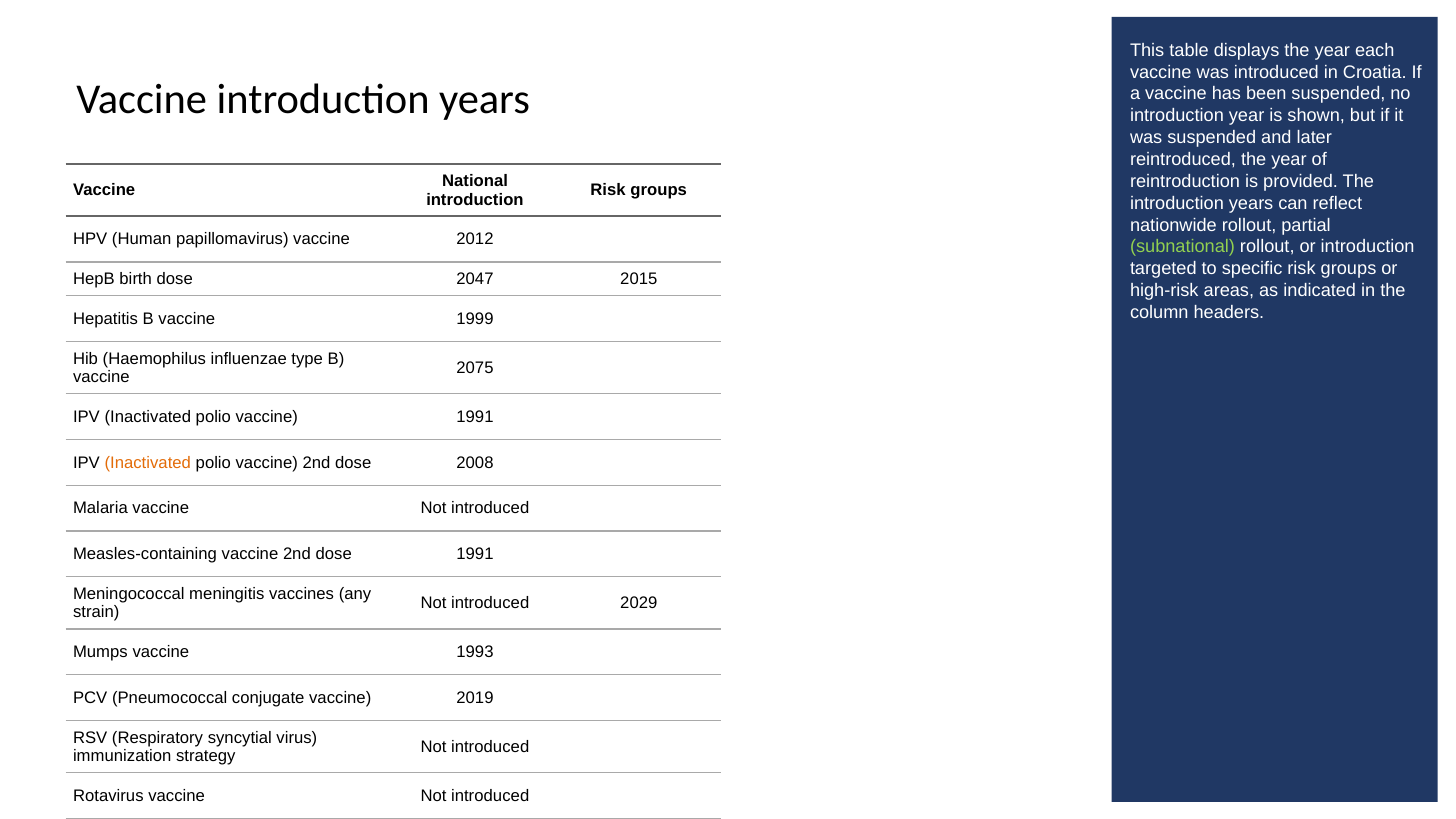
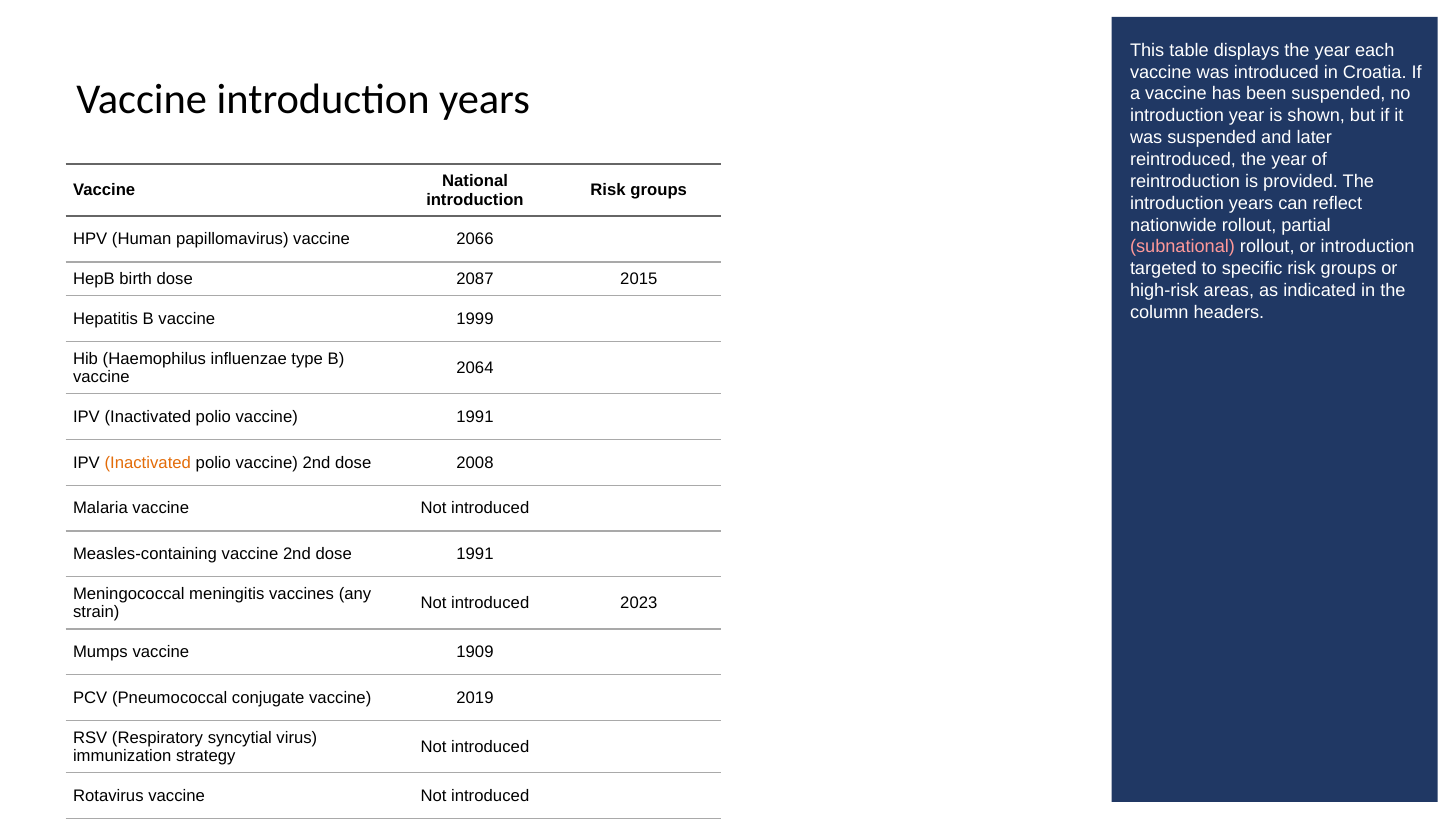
2012: 2012 -> 2066 (475, 239)
subnational colour: light green -> pink (1182, 247)
2047: 2047 -> 2087 (475, 279)
2075: 2075 -> 2064 (475, 368)
2029: 2029 -> 2023 (639, 603)
1993: 1993 -> 1909 (475, 652)
